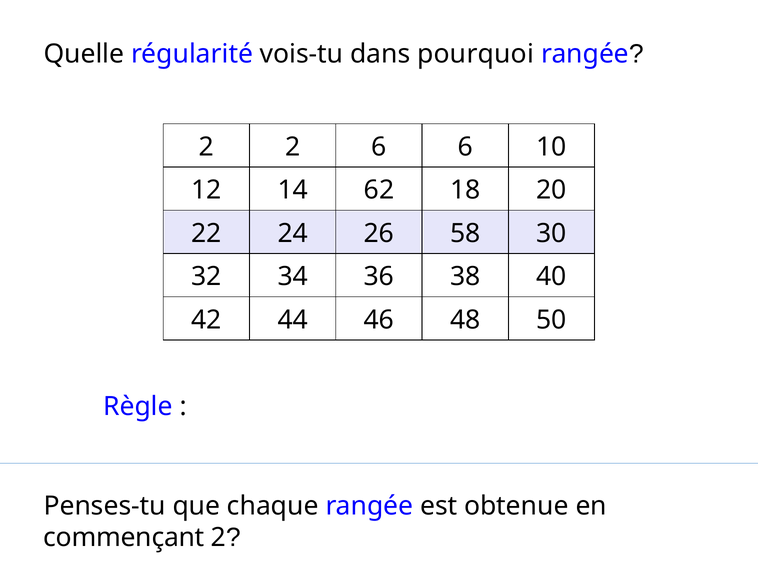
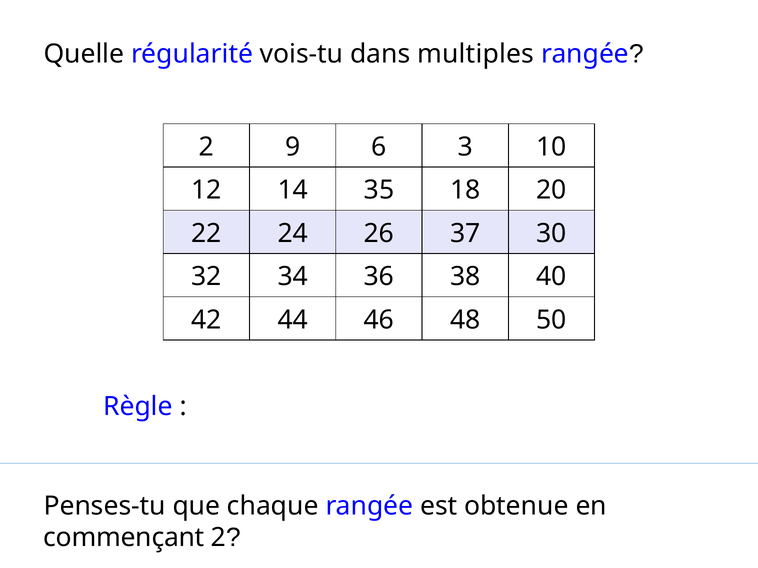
pourquoi: pourquoi -> multiples (476, 54)
2 2: 2 -> 9 (293, 147)
6 6: 6 -> 3 (465, 147)
62: 62 -> 35 (379, 190)
58: 58 -> 37 (465, 234)
